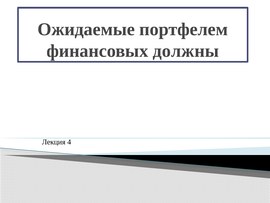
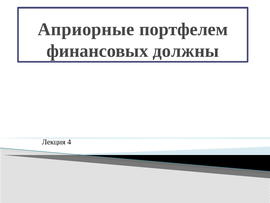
Ожидаемые: Ожидаемые -> Априорные (86, 29)
